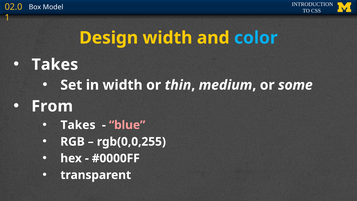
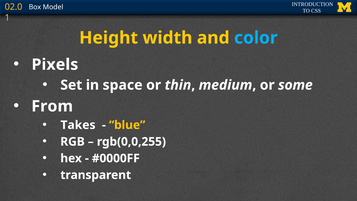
Design: Design -> Height (109, 38)
Takes: Takes -> Pixels (55, 65)
in width: width -> space (123, 85)
blue colour: pink -> yellow (127, 125)
